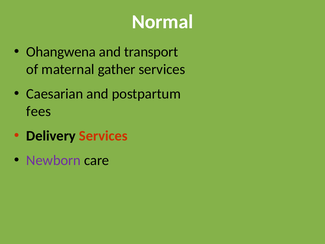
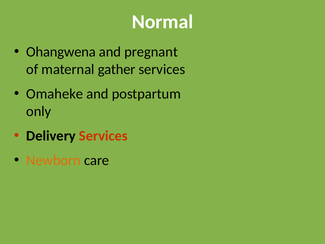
transport: transport -> pregnant (151, 52)
Caesarian: Caesarian -> Omaheke (55, 94)
fees: fees -> only (39, 111)
Newborn colour: purple -> orange (54, 160)
